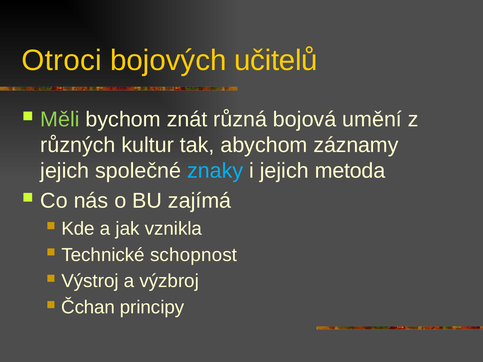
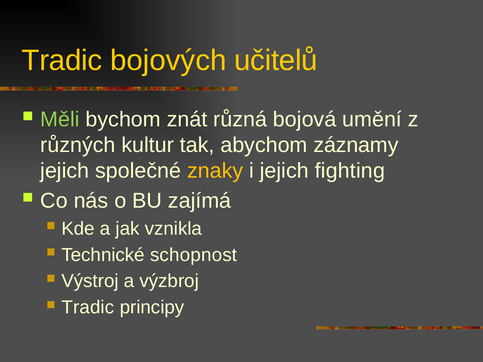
Otroci: Otroci -> Tradic (62, 60)
znaky colour: light blue -> yellow (215, 171)
metoda: metoda -> fighting (350, 171)
Čchan: Čchan -> Tradic (88, 308)
